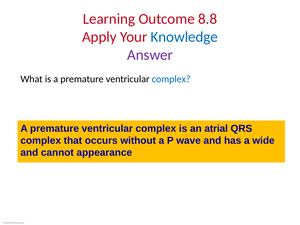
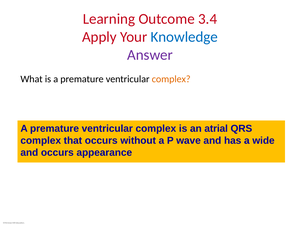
8.8: 8.8 -> 3.4 (208, 19)
complex colour: blue -> orange (171, 79)
and cannot: cannot -> occurs (57, 153)
